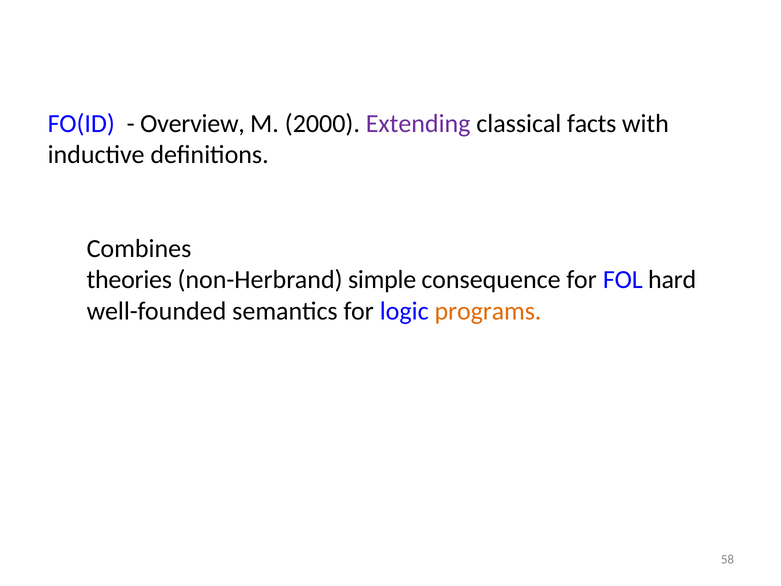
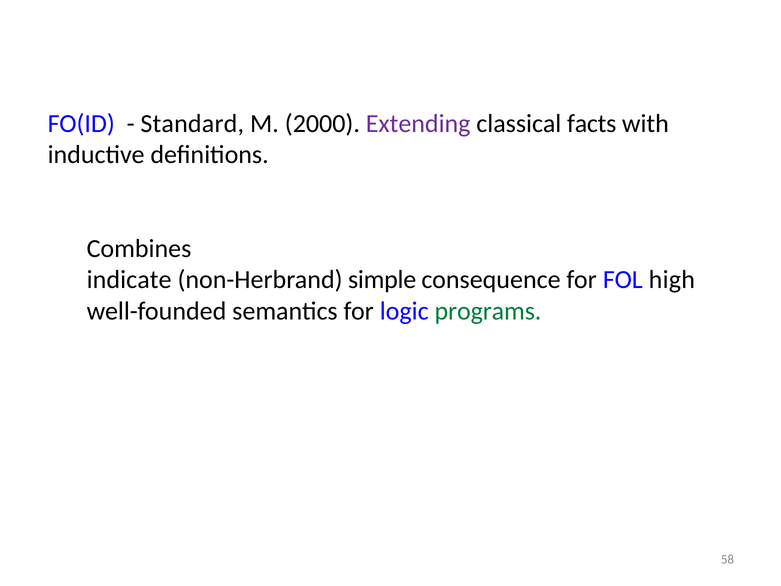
Overview: Overview -> Standard (192, 123)
theories: theories -> indicate (129, 280)
hard: hard -> high (672, 280)
programs colour: orange -> green (488, 311)
